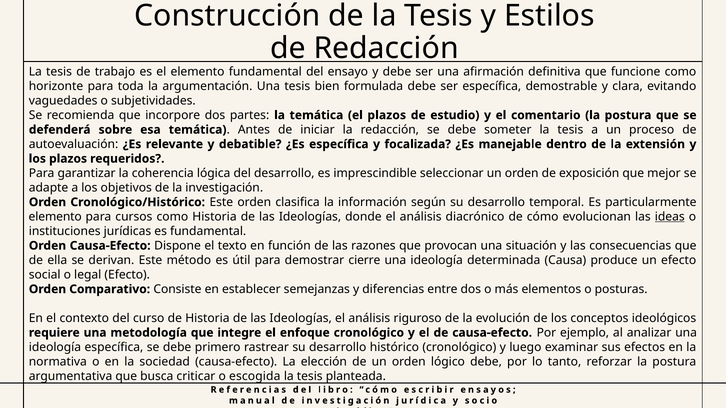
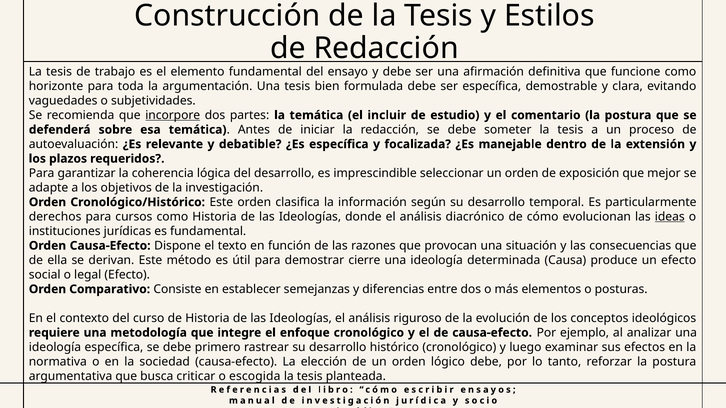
incorpore underline: none -> present (173, 115)
el plazos: plazos -> incluir (387, 115)
elemento: elemento -> derechos (55, 217)
